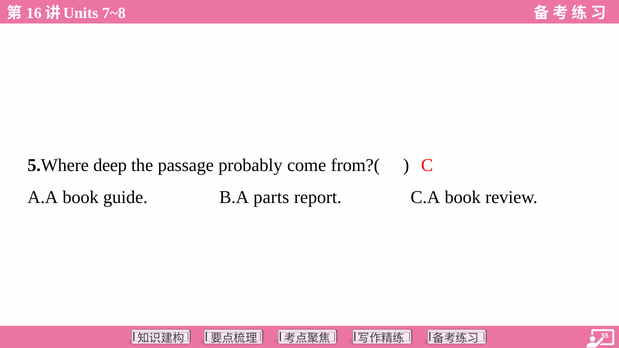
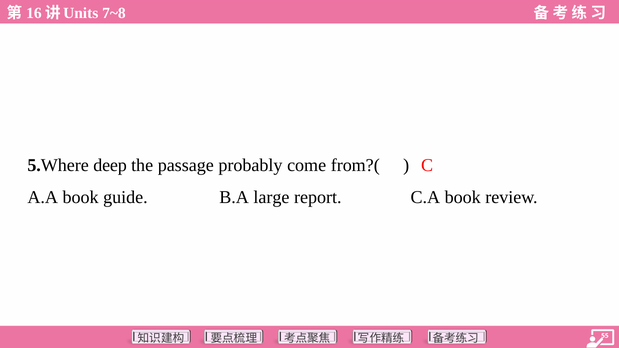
parts: parts -> large (271, 197)
